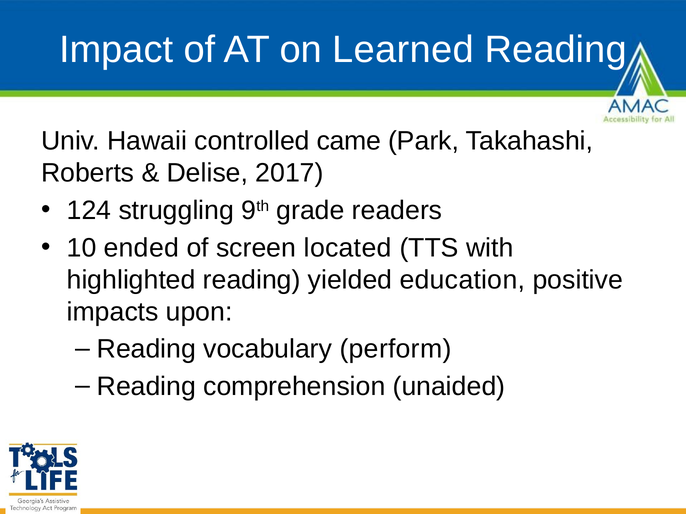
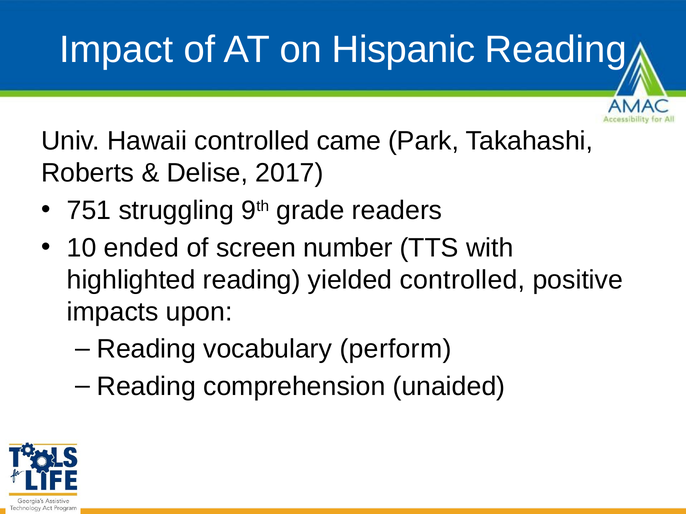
Learned: Learned -> Hispanic (404, 50)
124: 124 -> 751 (89, 211)
located: located -> number (348, 248)
yielded education: education -> controlled (462, 280)
